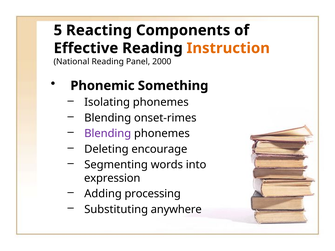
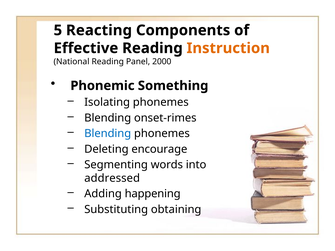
Blending colour: purple -> blue (108, 134)
expression: expression -> addressed (112, 178)
processing: processing -> happening (153, 194)
anywhere: anywhere -> obtaining (176, 210)
